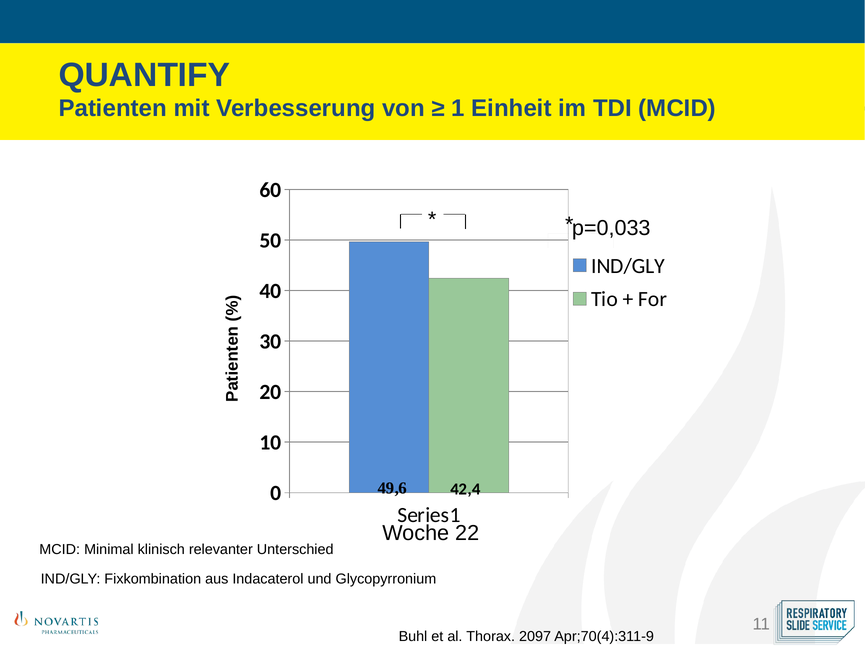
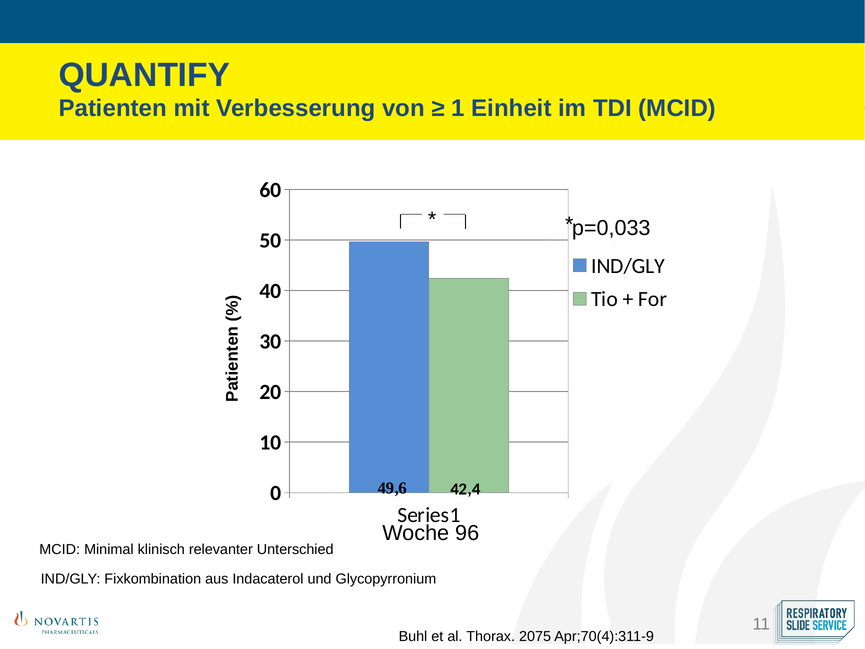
22: 22 -> 96 (467, 533)
2097: 2097 -> 2075 (535, 636)
